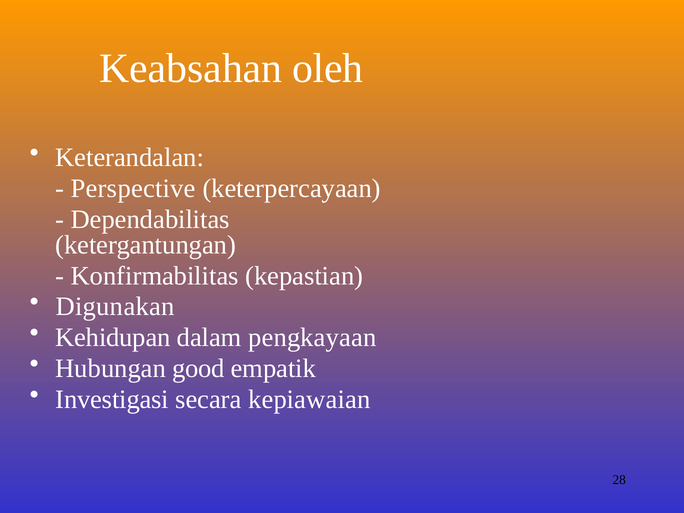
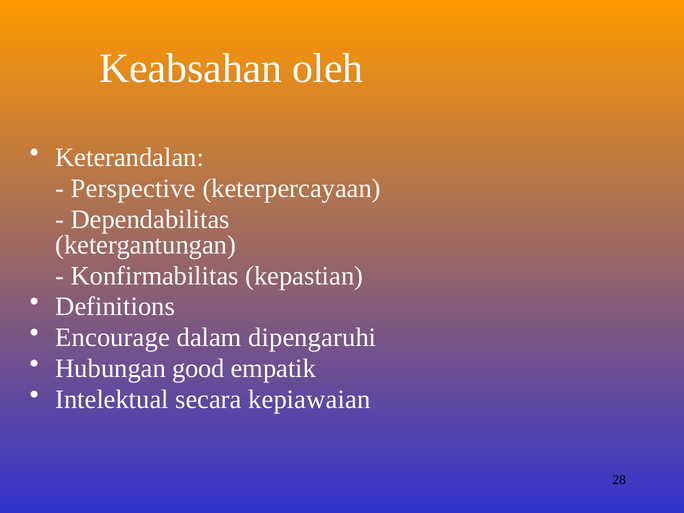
Digunakan: Digunakan -> Definitions (115, 307)
Kehidupan: Kehidupan -> Encourage (113, 338)
pengkayaan: pengkayaan -> dipengaruhi (312, 338)
Investigasi: Investigasi -> Intelektual (112, 399)
